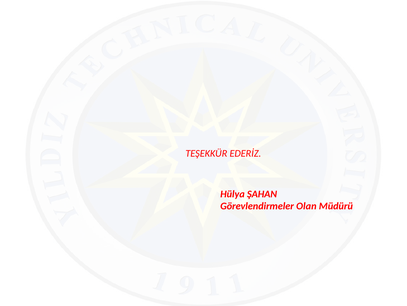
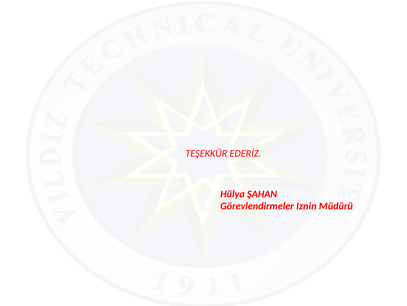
Olan: Olan -> Iznin (306, 206)
